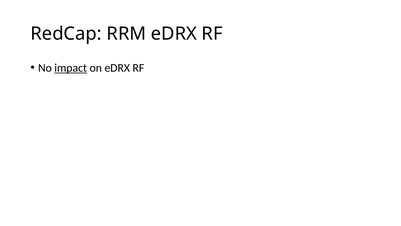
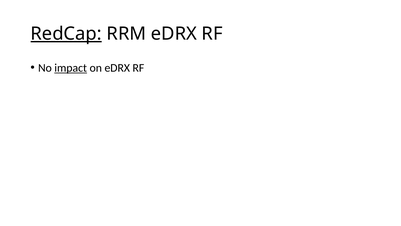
RedCap underline: none -> present (66, 34)
